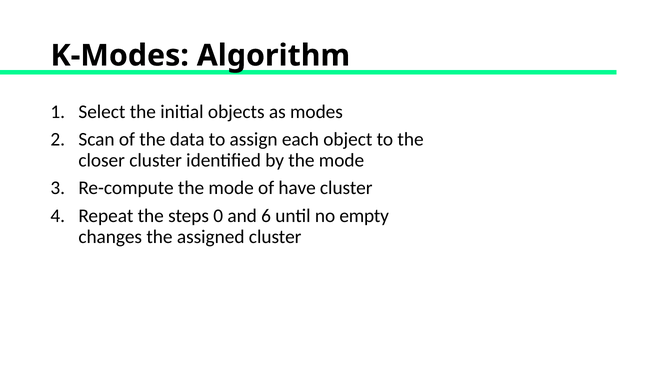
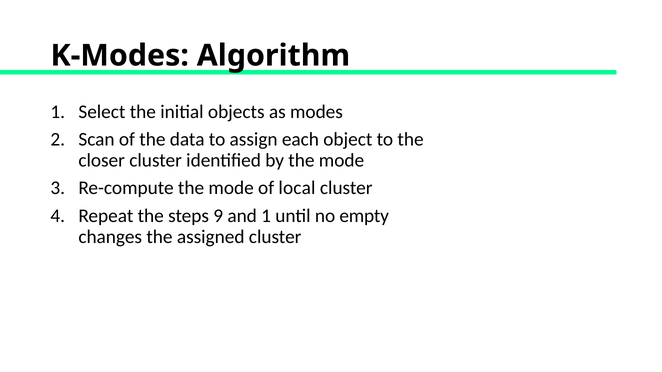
have: have -> local (297, 188)
0: 0 -> 9 (218, 216)
and 6: 6 -> 1 (266, 216)
